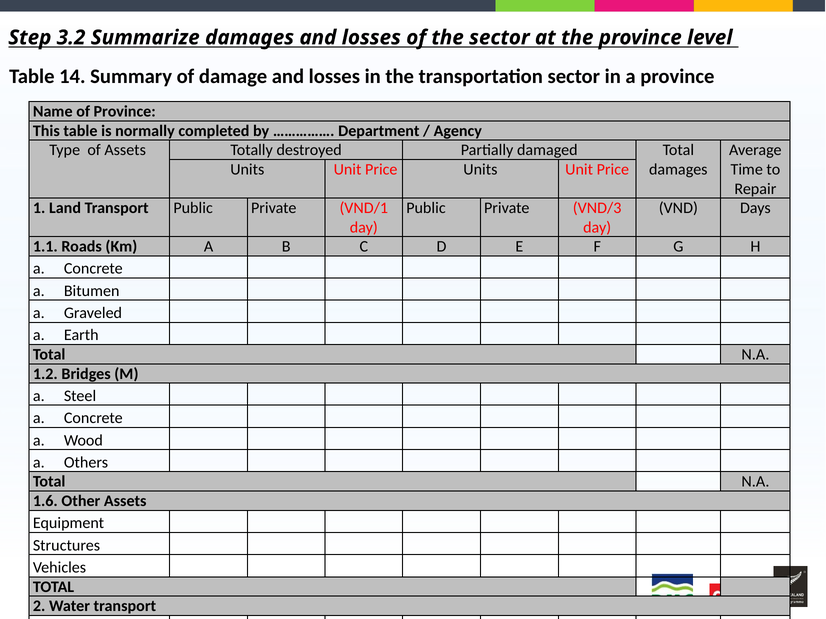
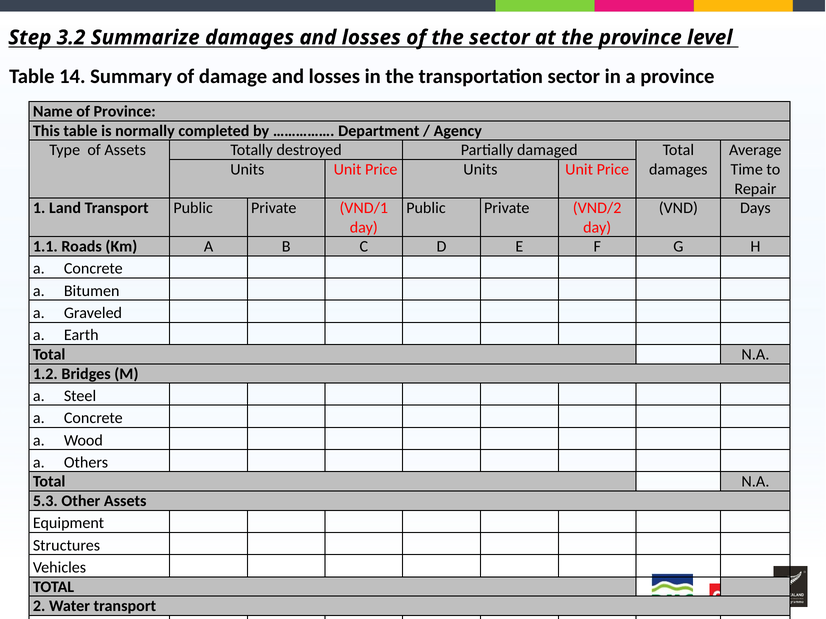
VND/3: VND/3 -> VND/2 (597, 208)
1.6: 1.6 -> 5.3 (45, 501)
